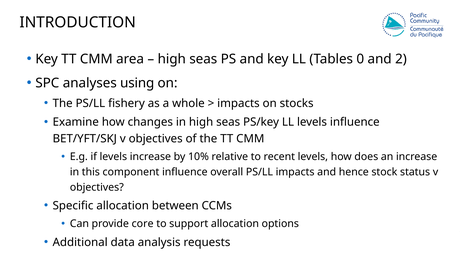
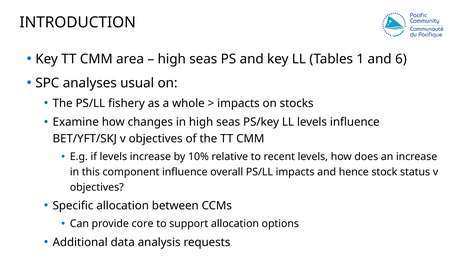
0: 0 -> 1 (360, 59)
2: 2 -> 6 (401, 59)
using: using -> usual (137, 83)
